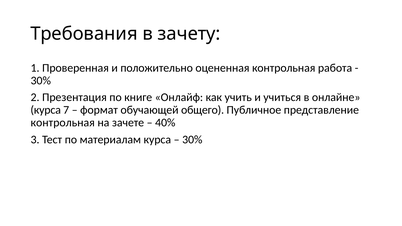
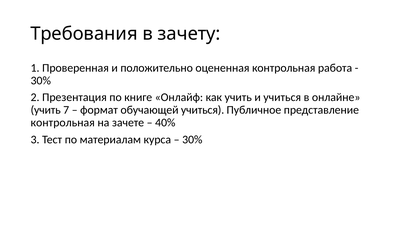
курса: курса -> учить (46, 110)
обучающей общего: общего -> учиться (203, 110)
